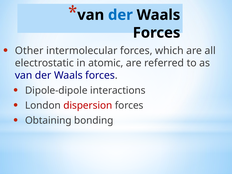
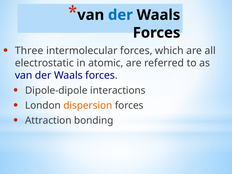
Other: Other -> Three (29, 51)
dispersion colour: red -> orange (88, 105)
Obtaining: Obtaining -> Attraction (48, 120)
